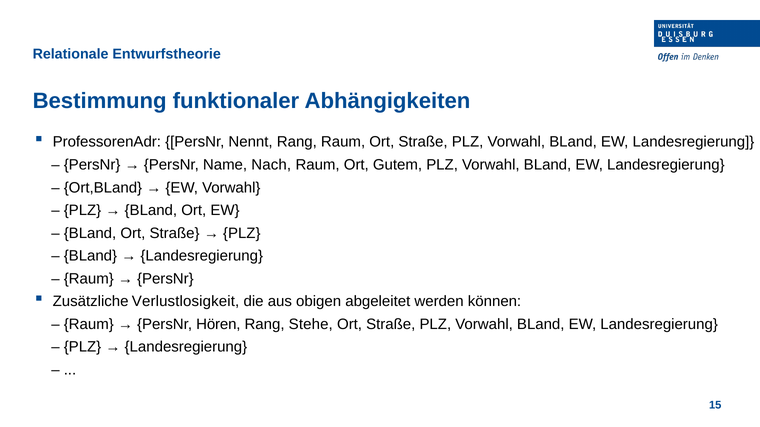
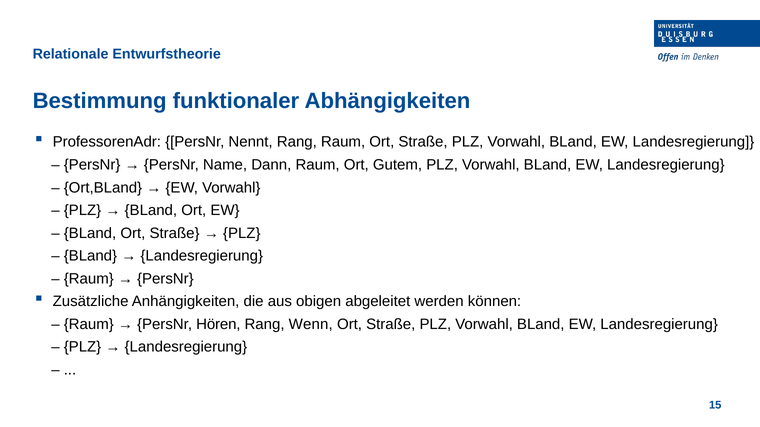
Nach: Nach -> Dann (271, 165)
Verlustlosigkeit: Verlustlosigkeit -> Anhängigkeiten (186, 302)
Stehe: Stehe -> Wenn (311, 325)
